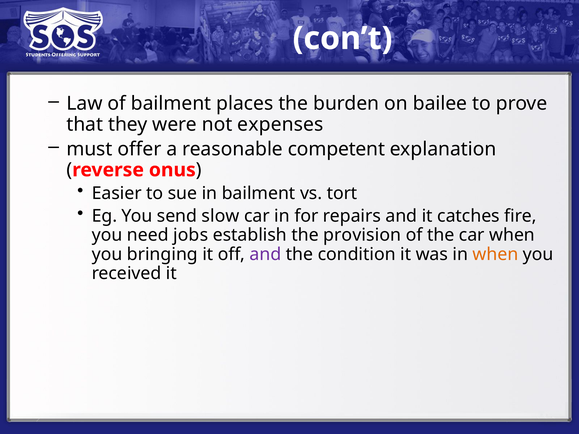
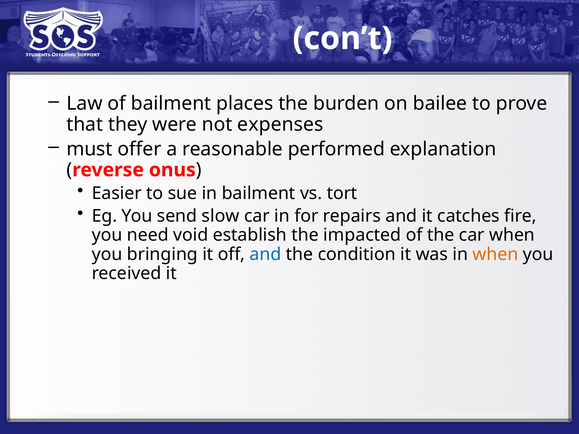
competent: competent -> performed (336, 149)
jobs: jobs -> void (191, 235)
provision: provision -> impacted (362, 235)
and colour: purple -> blue (266, 254)
